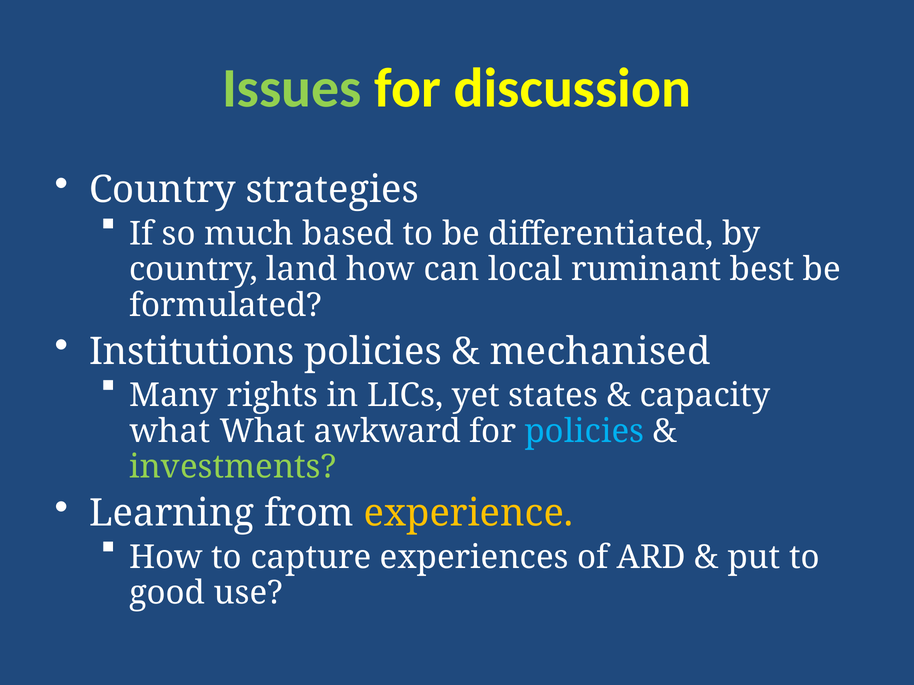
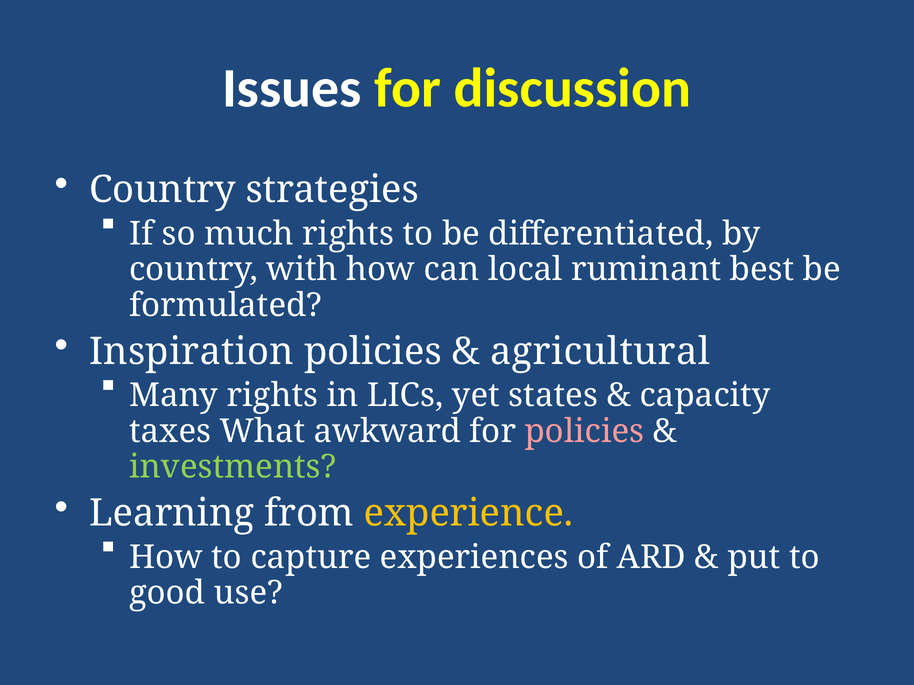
Issues colour: light green -> white (292, 88)
much based: based -> rights (348, 234)
land: land -> with (302, 270)
Institutions: Institutions -> Inspiration (192, 352)
mechanised: mechanised -> agricultural (600, 352)
what: what -> taxes (170, 432)
policies colour: light blue -> pink (584, 432)
